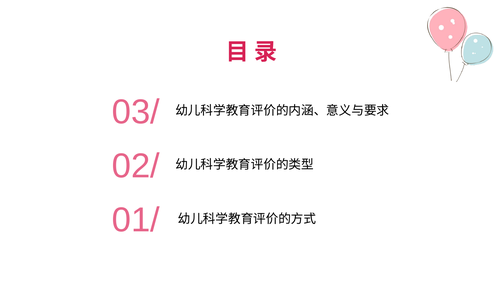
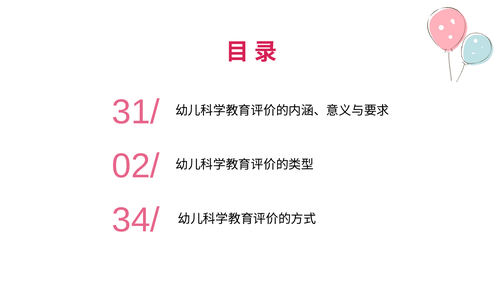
03/: 03/ -> 31/ (136, 112)
01/: 01/ -> 34/ (136, 220)
